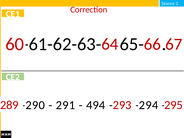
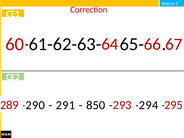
494: 494 -> 850 (96, 105)
